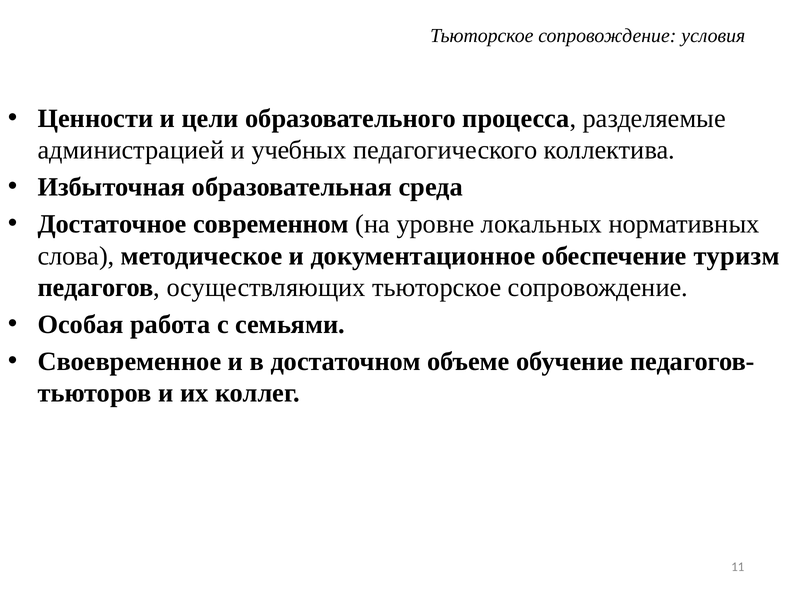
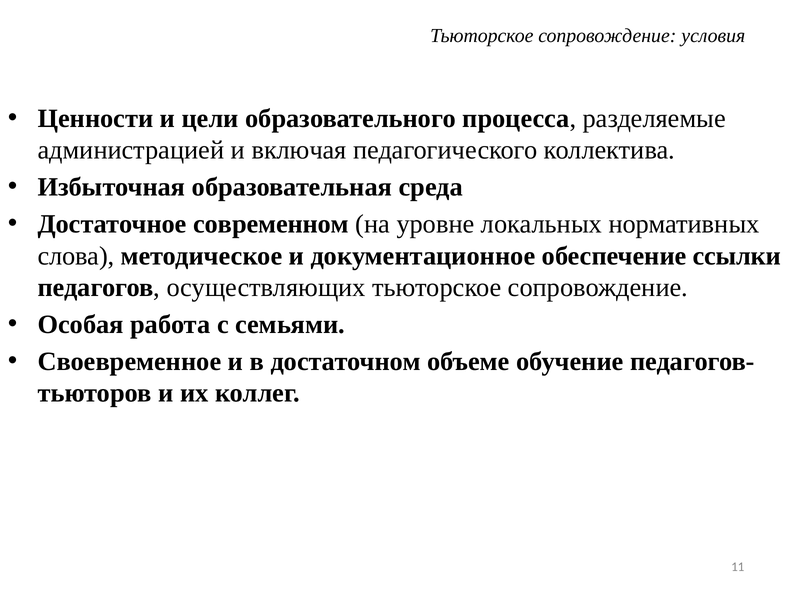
учебных: учебных -> включая (299, 150)
туризм: туризм -> ссылки (737, 256)
